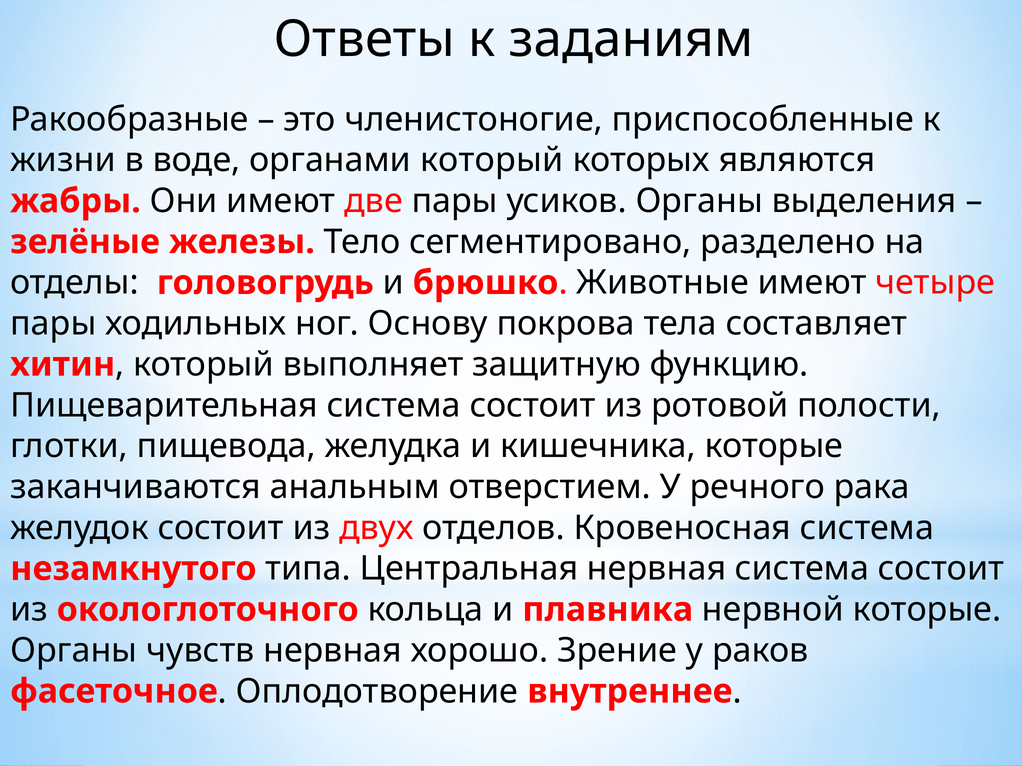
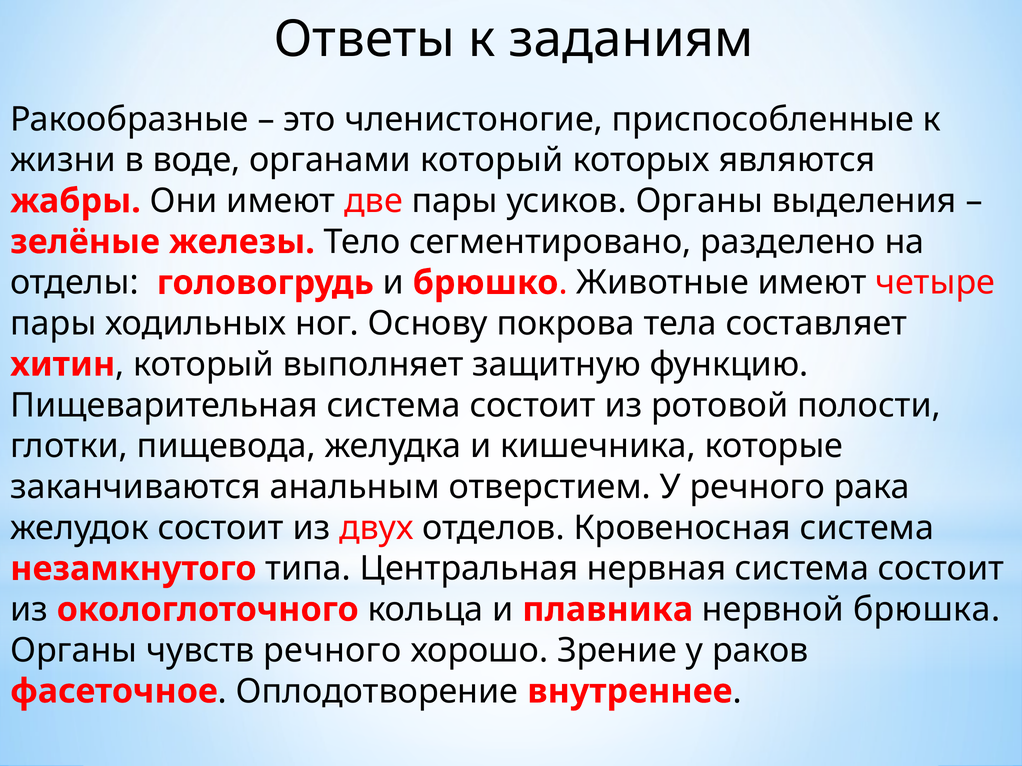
нервной которые: которые -> брюшка (927, 610)
чувств нервная: нервная -> речного (332, 651)
